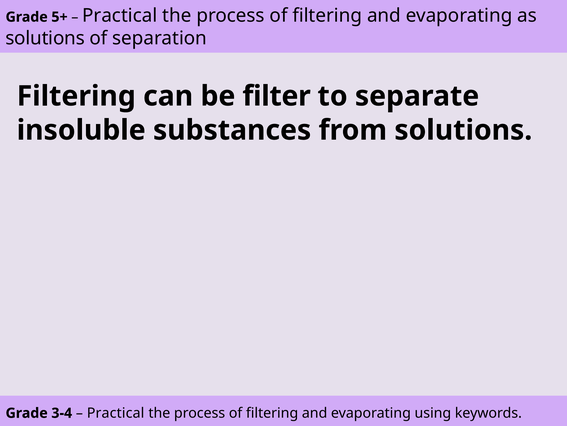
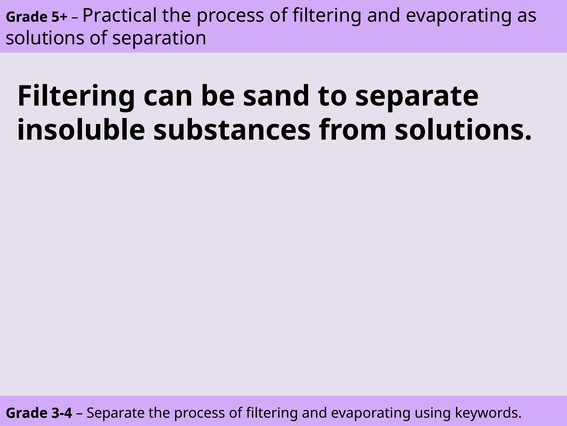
filter: filter -> sand (276, 96)
Practical: Practical -> Separate (116, 412)
